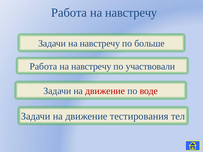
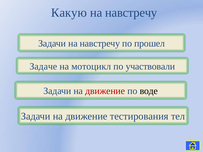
Работа: Работа -> Какую (69, 13)
больше: больше -> прошел (150, 43)
Работа: Работа -> Задаче (43, 66)
навстречу: навстречу -> мотоцикл (91, 66)
воде colour: red -> black (149, 91)
